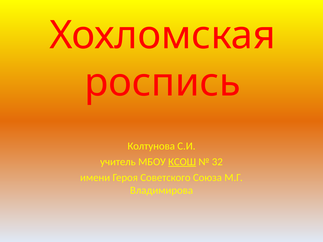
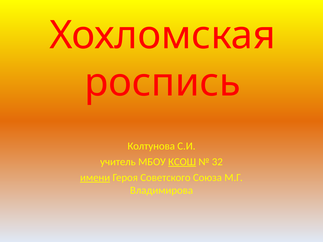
имени underline: none -> present (95, 178)
